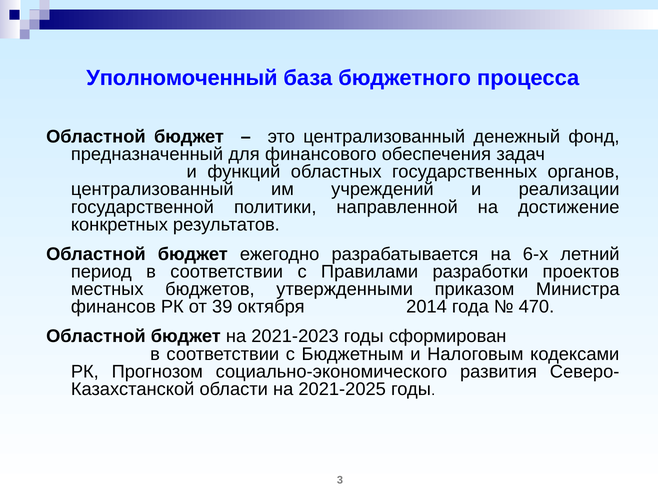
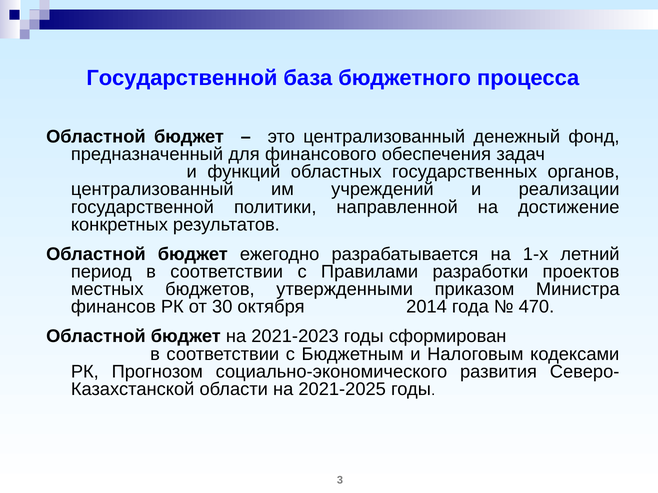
Уполномоченный: Уполномоченный -> Государственной (182, 78)
6-х: 6-х -> 1-х (536, 254)
39: 39 -> 30 (222, 307)
